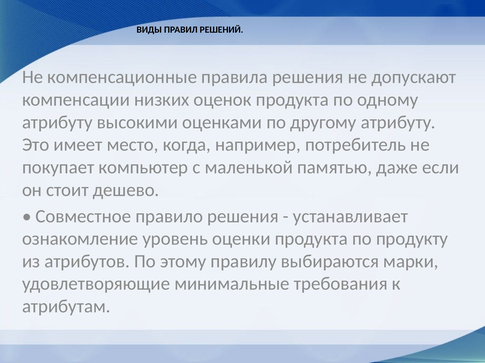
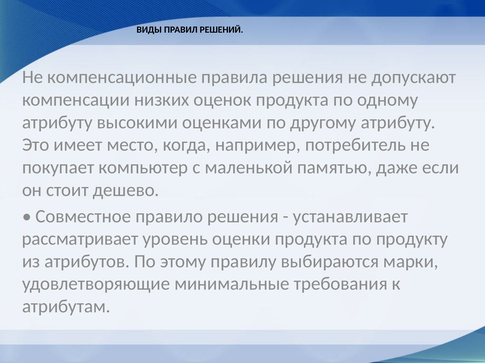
ознакомление: ознакомление -> рассматривает (80, 239)
